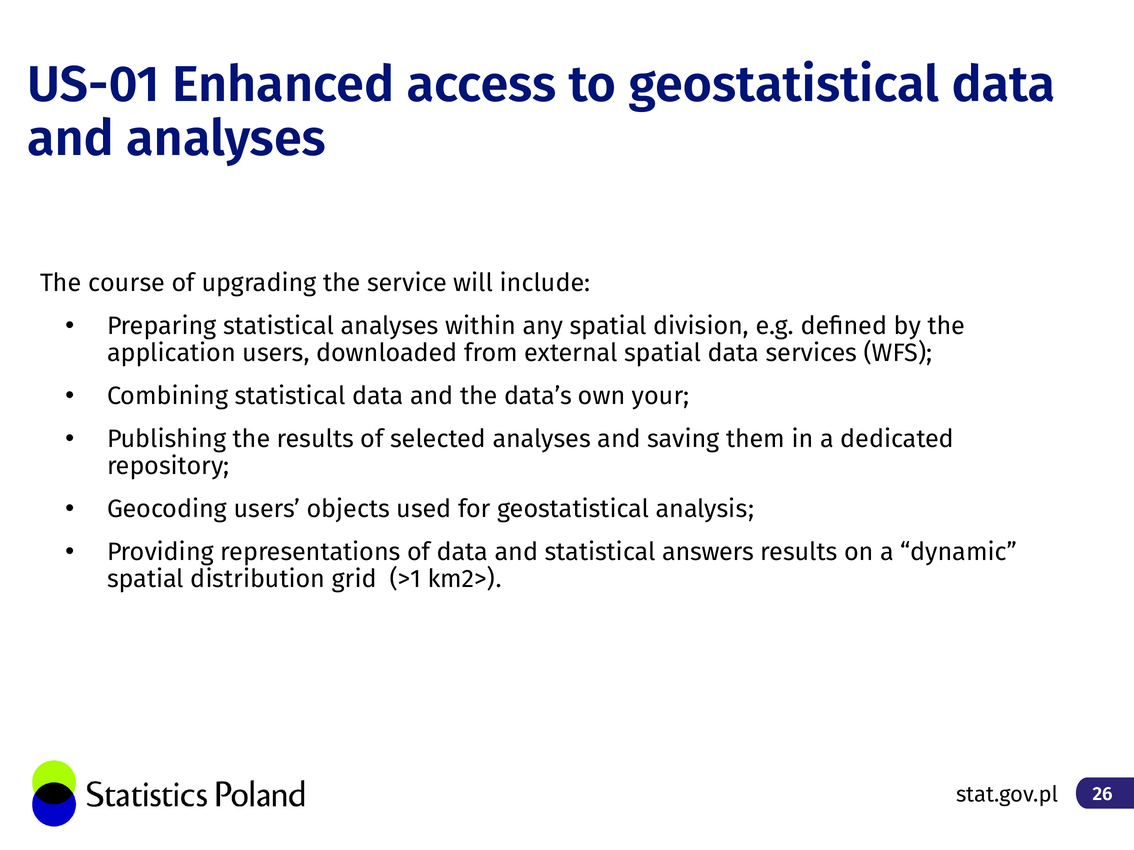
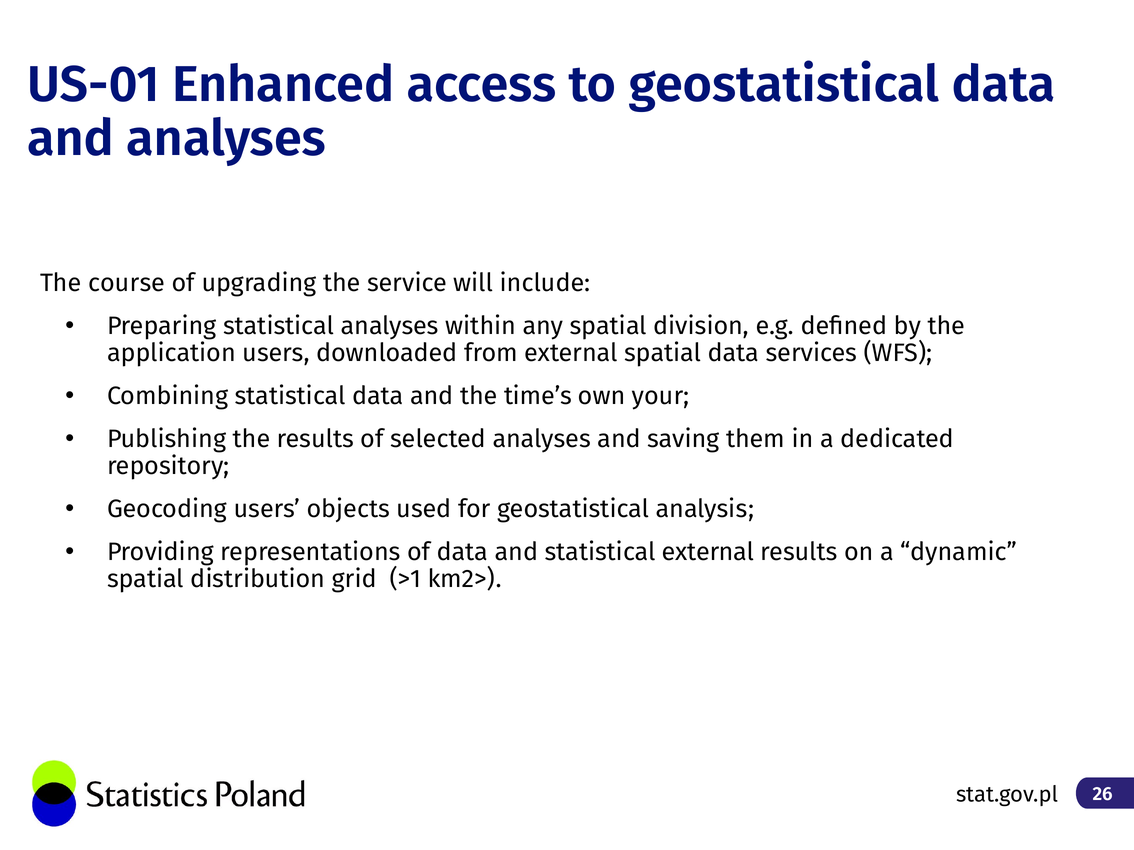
data’s: data’s -> time’s (538, 396)
statistical answers: answers -> external (708, 552)
